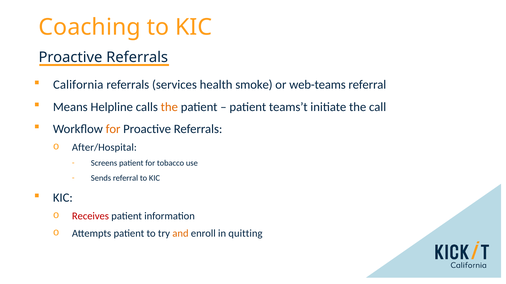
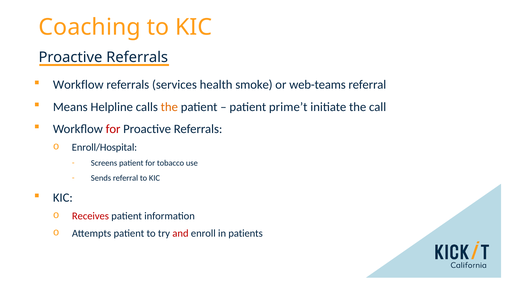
California: California -> Workflow (78, 85)
teams’t: teams’t -> prime’t (288, 107)
for colour: orange -> red (113, 129)
After/Hospital: After/Hospital -> Enroll/Hospital (104, 148)
and colour: orange -> red (180, 234)
quitting: quitting -> patients (246, 234)
